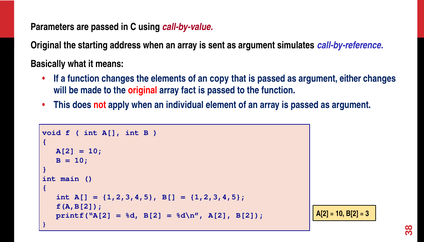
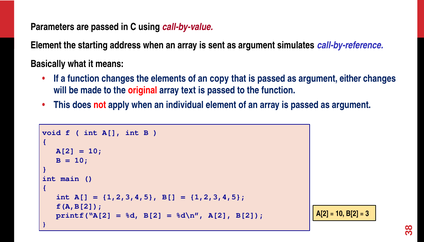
Original: Original -> Element (46, 45)
fact: fact -> text (189, 90)
